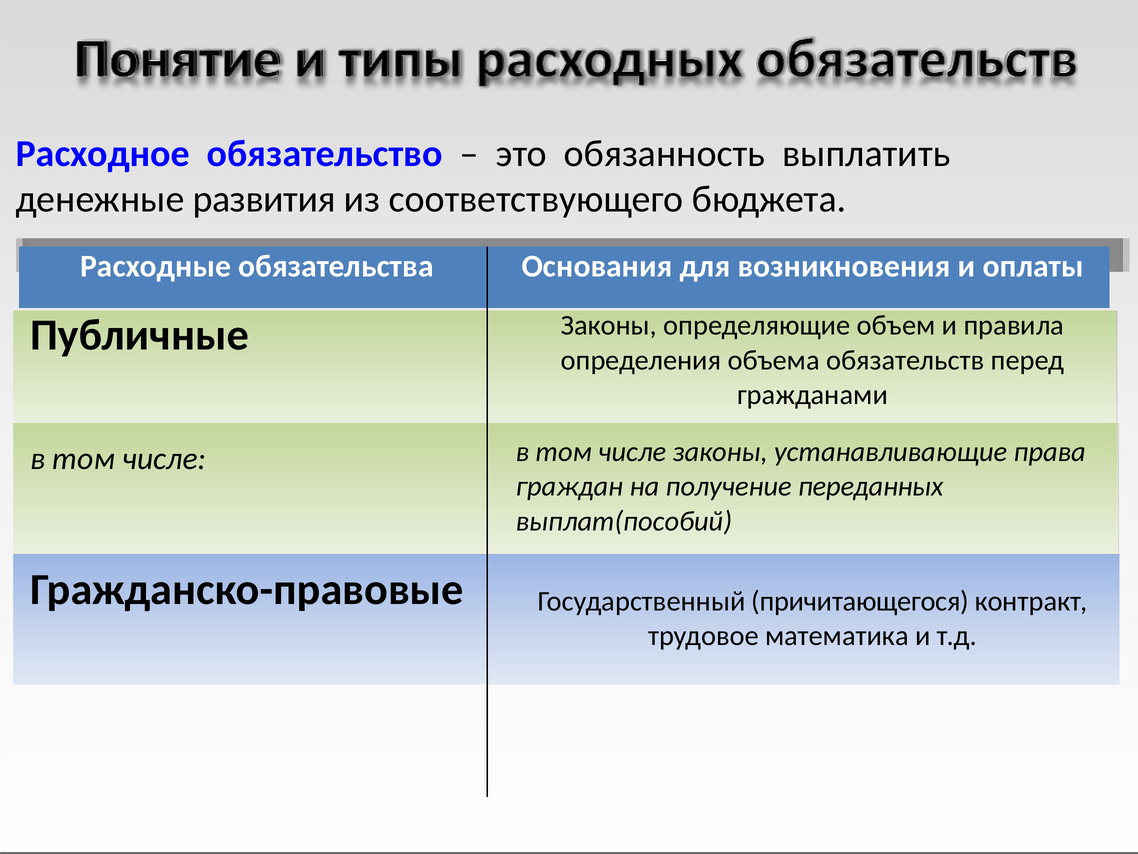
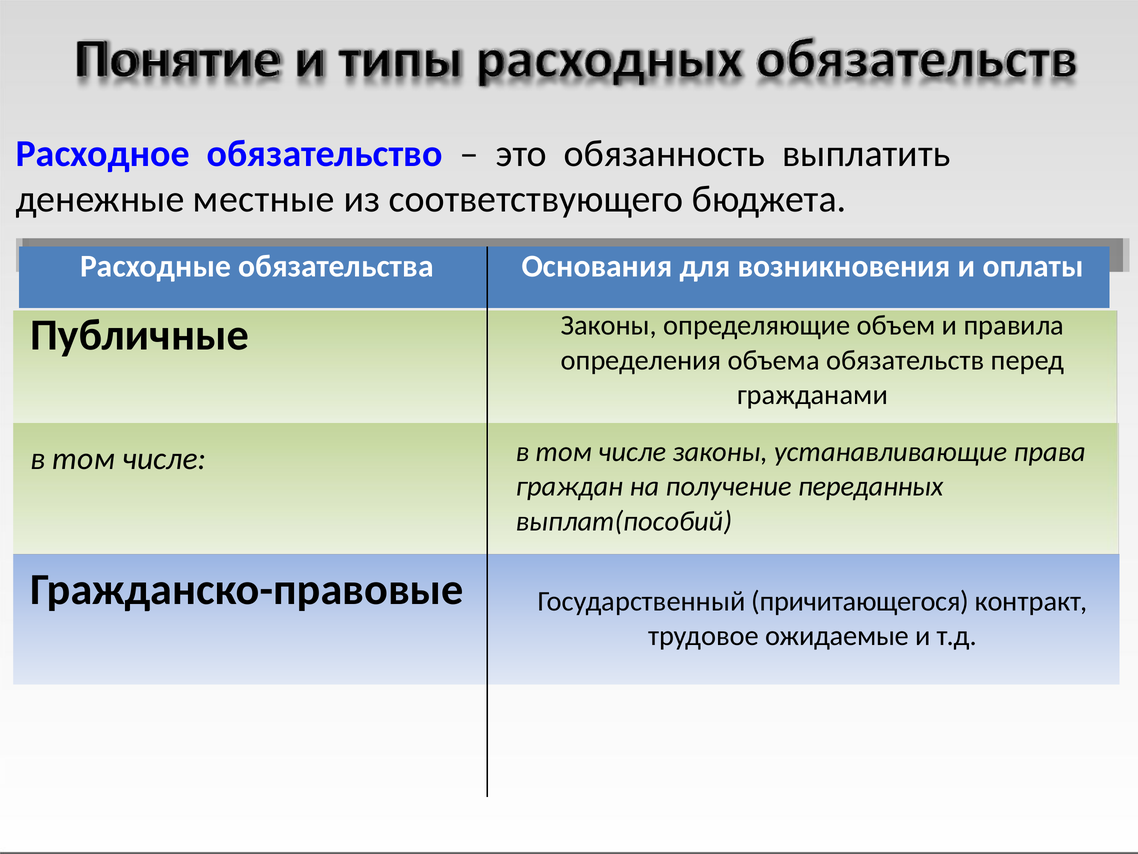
развития: развития -> местные (264, 199)
математика: математика -> ожидаемые (837, 636)
